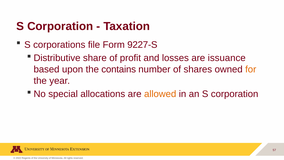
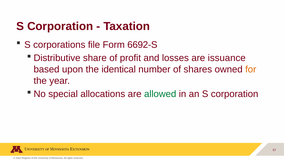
9227-S: 9227-S -> 6692-S (142, 45)
contains: contains -> identical (119, 69)
allowed colour: orange -> green (160, 94)
